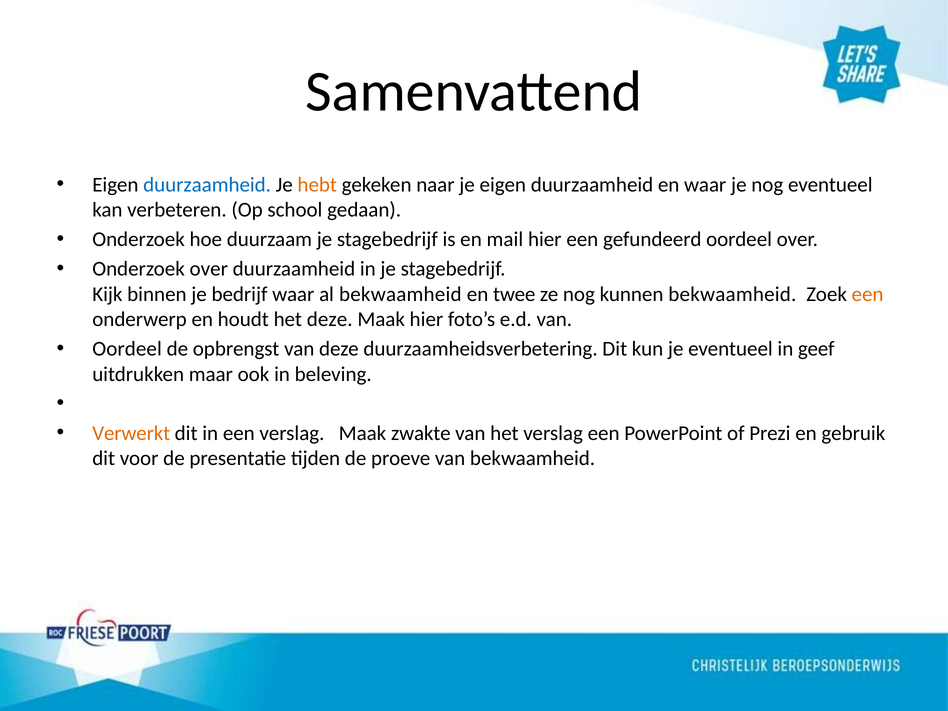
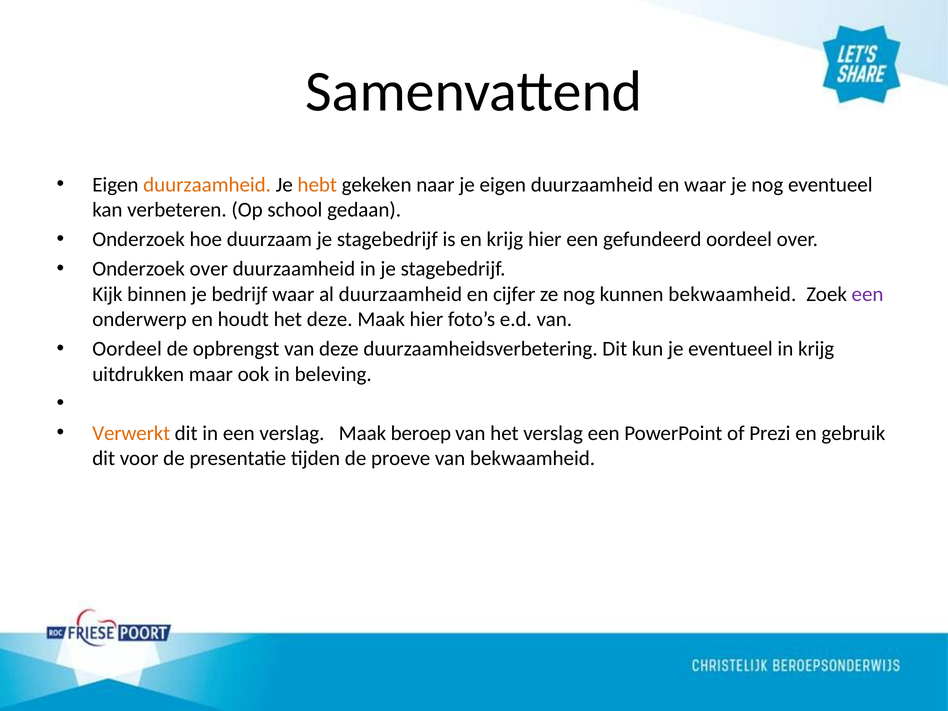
duurzaamheid colour: blue -> orange (207, 185)
en mail: mail -> krijg (505, 239)
al bekwaamheid: bekwaamheid -> duurzaamheid (400, 294)
twee: twee -> cijfer (514, 294)
een colour: orange -> purple (868, 294)
in geef: geef -> krijg (816, 349)
zwakte: zwakte -> beroep (421, 433)
